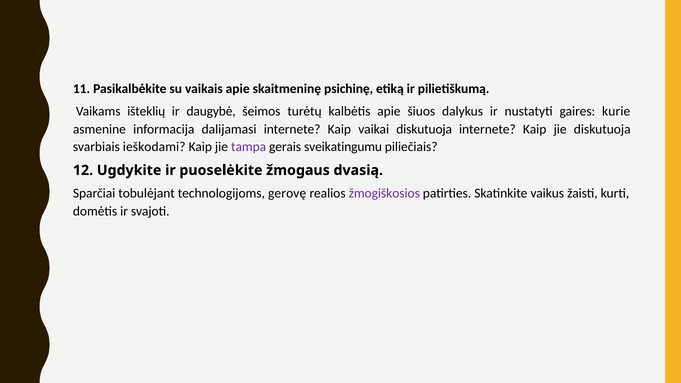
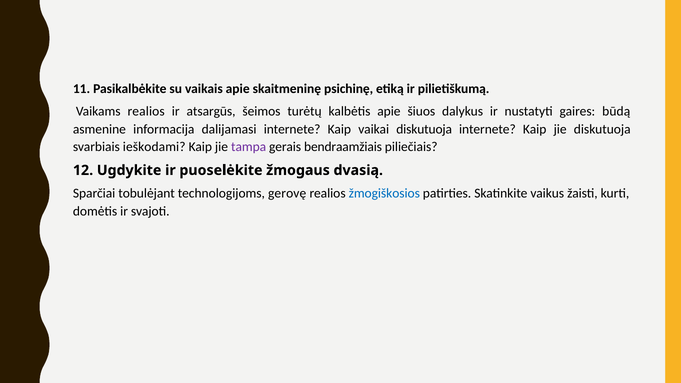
Vaikams išteklių: išteklių -> realios (146, 111)
daugybė: daugybė -> atsargūs (211, 111)
kurie: kurie -> būdą (616, 111)
sveikatingumu: sveikatingumu -> bendraamžiais (343, 147)
žmogiškosios colour: purple -> blue (384, 193)
